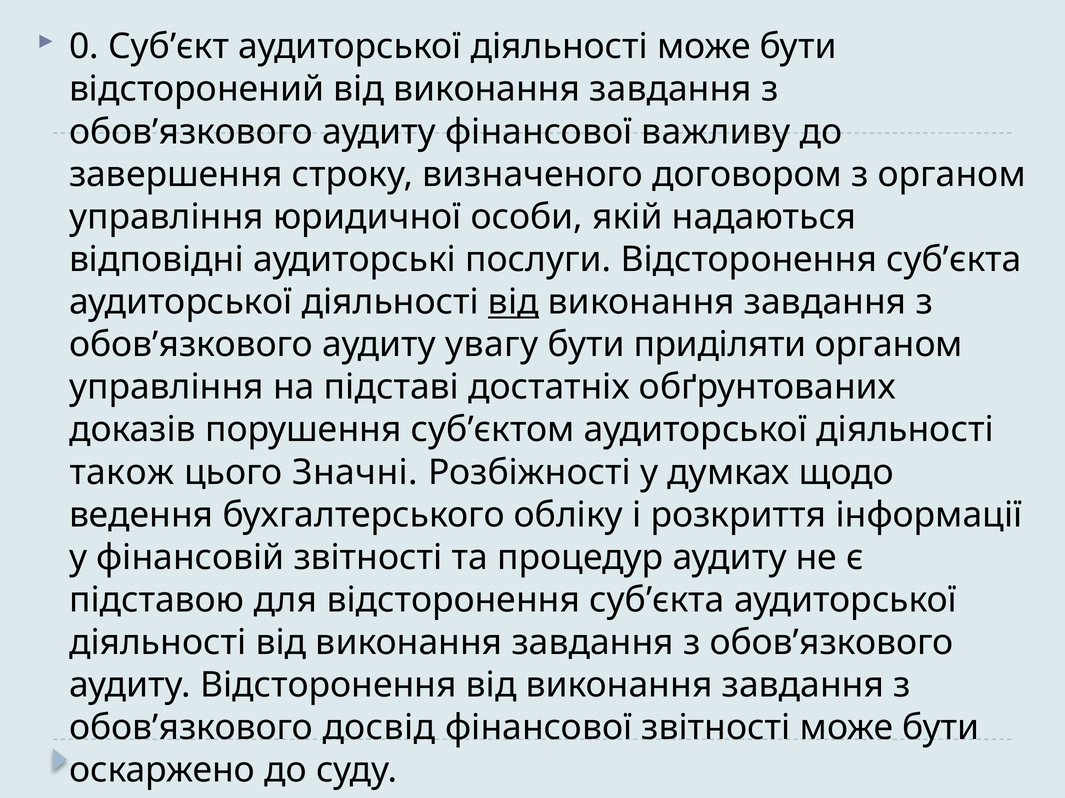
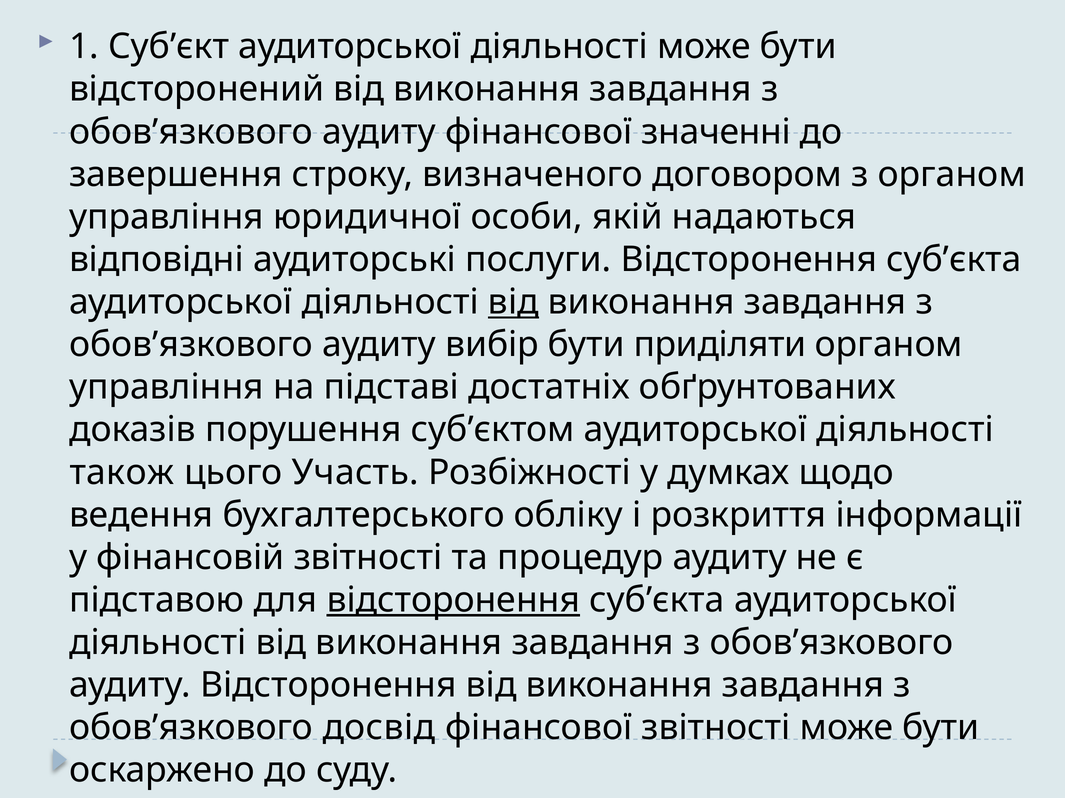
0: 0 -> 1 (84, 47)
важливу: важливу -> значенні (716, 132)
увагу: увагу -> вибір (492, 345)
Значні: Значні -> Участь (355, 473)
відсторонення underline: none -> present (453, 601)
